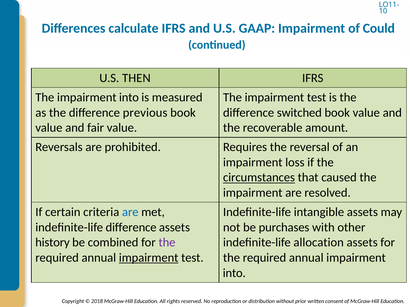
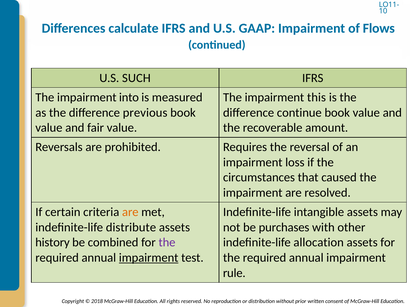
Could: Could -> Flows (379, 28)
THEN: THEN -> SUCH (136, 78)
The impairment test: test -> this (316, 97)
switched: switched -> continue (299, 113)
circumstances underline: present -> none (259, 178)
are colour: blue -> orange (130, 212)
indefinite-life difference: difference -> distribute (131, 228)
into: into -> rule (234, 273)
